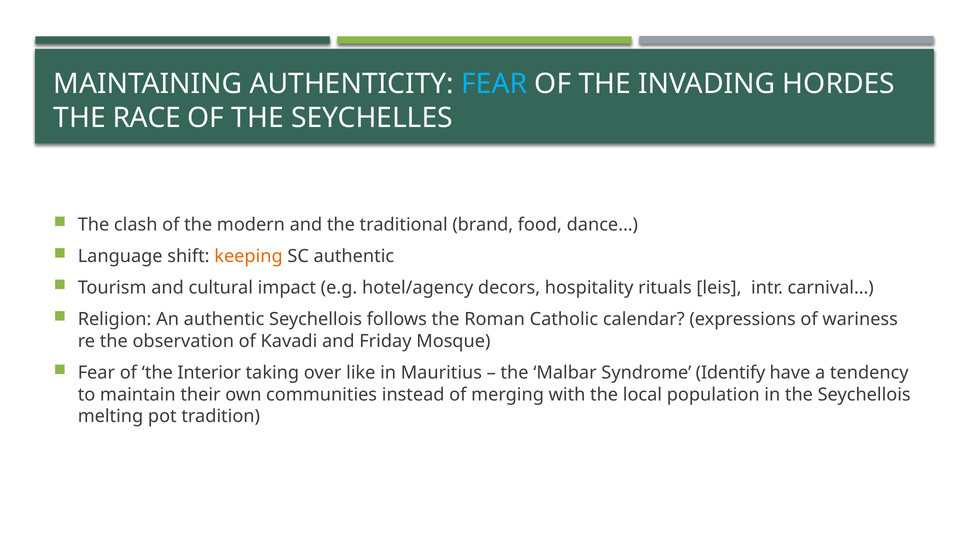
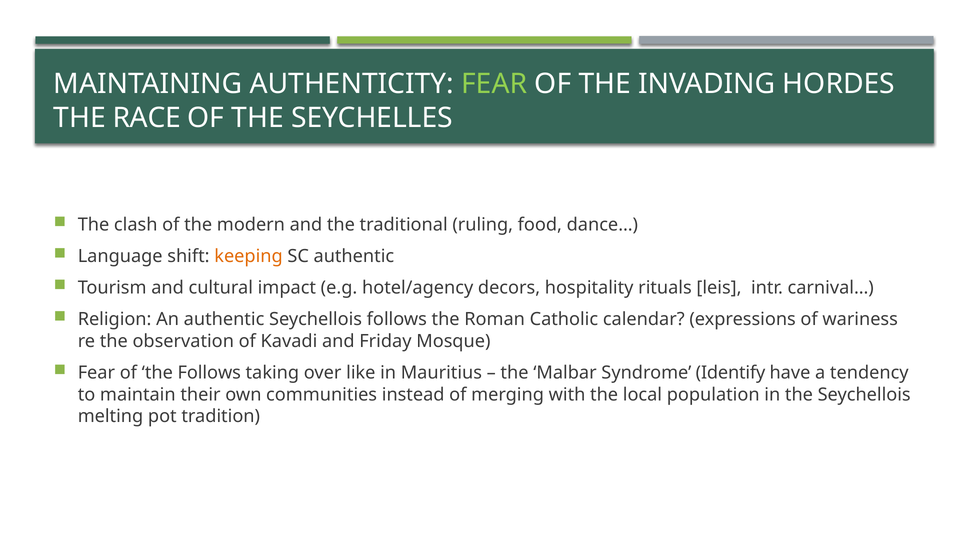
FEAR colour: light blue -> light green (494, 84)
brand: brand -> ruling (483, 225)
the Interior: Interior -> Follows (209, 373)
